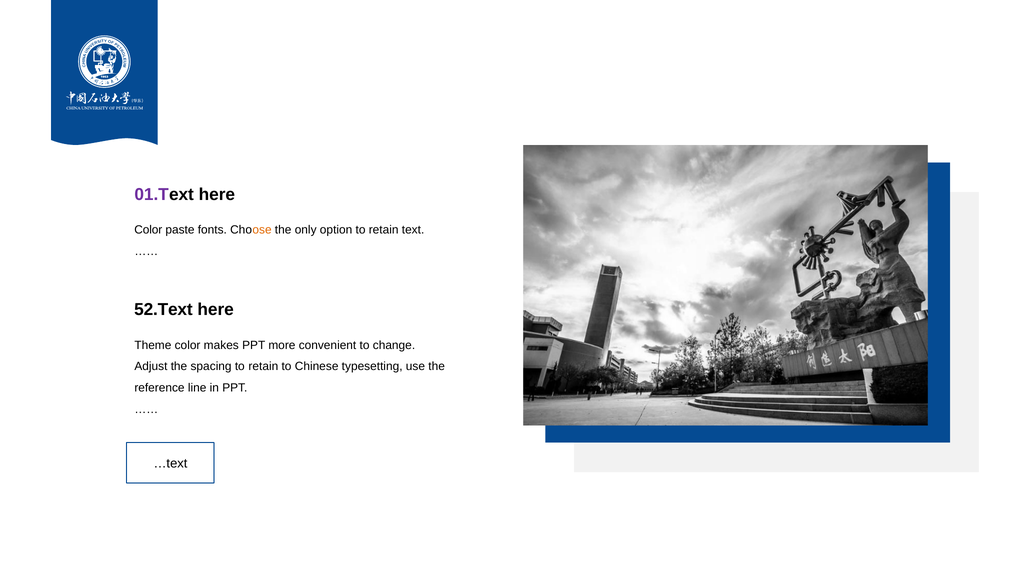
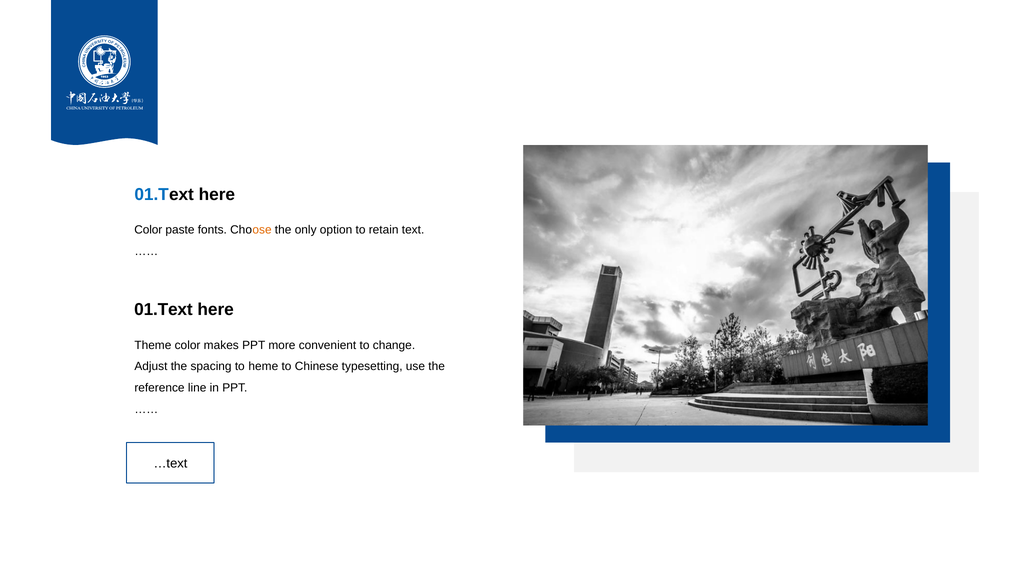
01.T colour: purple -> blue (152, 194)
52.Tex: 52.Tex -> 01.Tex (161, 309)
spacing to retain: retain -> heme (263, 366)
